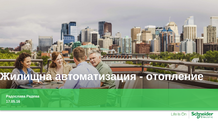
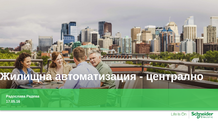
отопление: отопление -> централно (175, 76)
